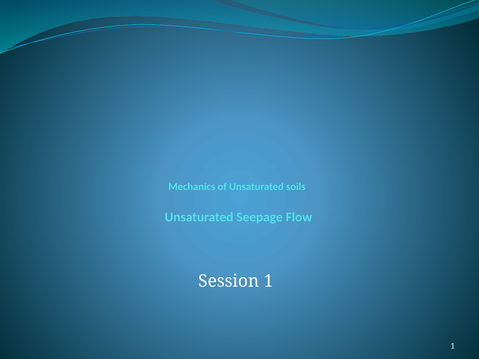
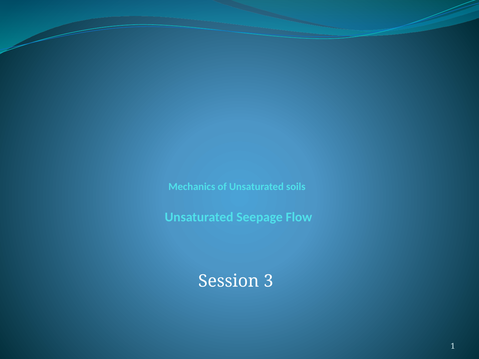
Session 1: 1 -> 3 (268, 281)
